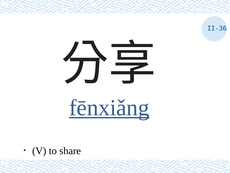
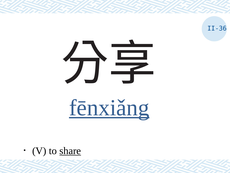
share underline: none -> present (70, 150)
